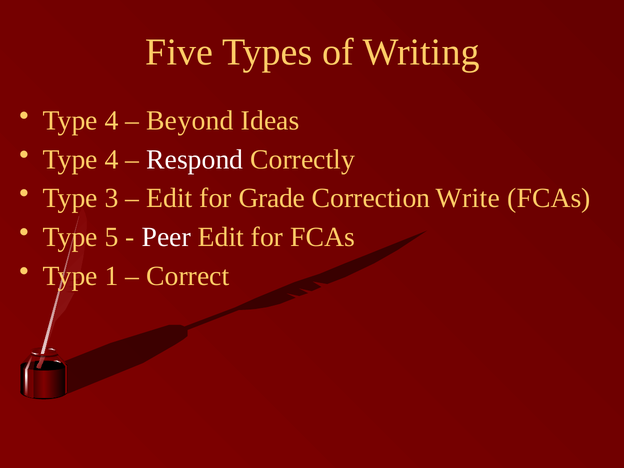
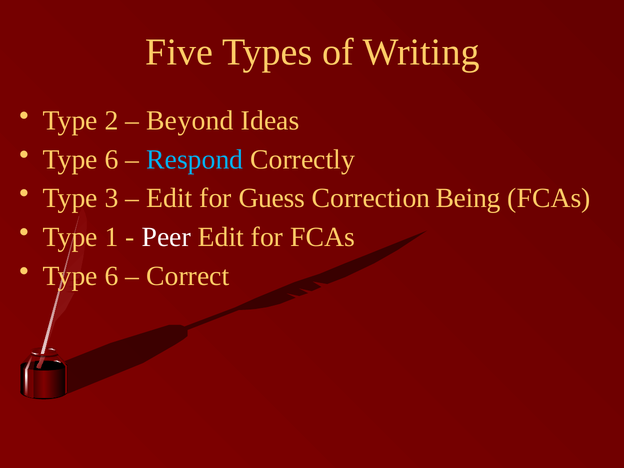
4: 4 -> 2 (112, 121)
4: 4 -> 6 (112, 159)
Respond colour: white -> light blue (195, 159)
Grade: Grade -> Guess (272, 198)
Write: Write -> Being (468, 198)
5: 5 -> 1 (112, 237)
1: 1 -> 6 (112, 276)
